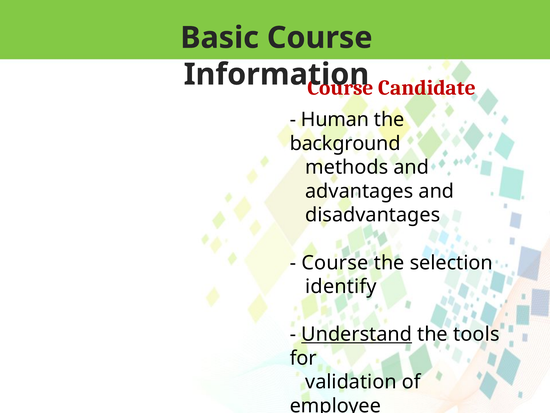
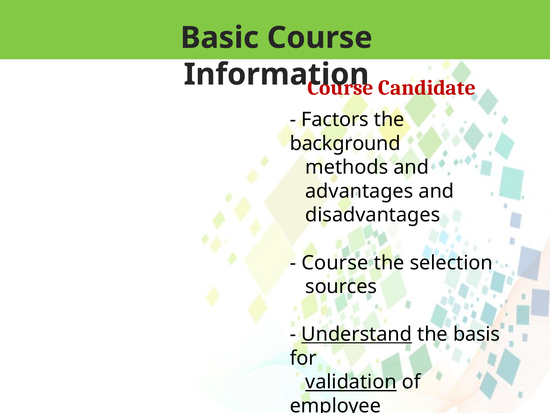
Human: Human -> Factors (335, 120)
identify: identify -> sources (341, 286)
tools: tools -> basis (477, 334)
validation underline: none -> present (351, 382)
